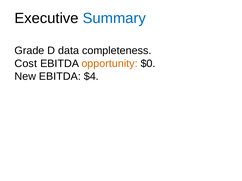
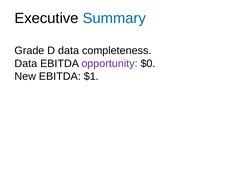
Cost: Cost -> Data (26, 64)
opportunity colour: orange -> purple (110, 64)
$4: $4 -> $1 (91, 77)
